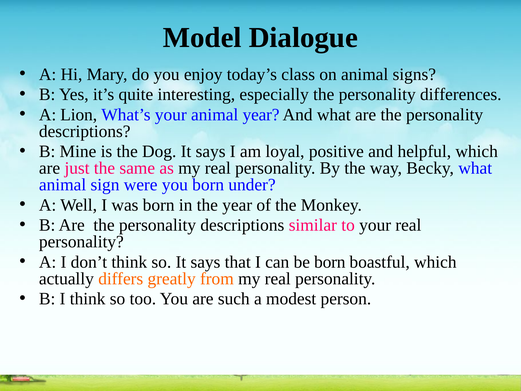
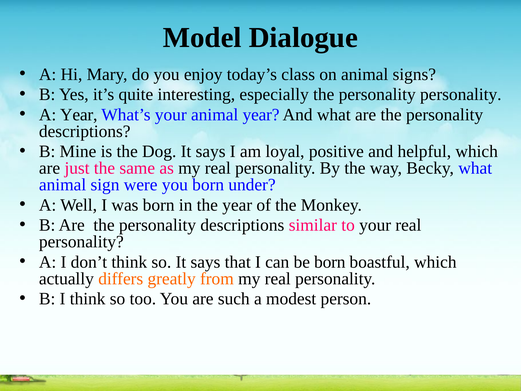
personality differences: differences -> personality (461, 94)
A Lion: Lion -> Year (79, 115)
